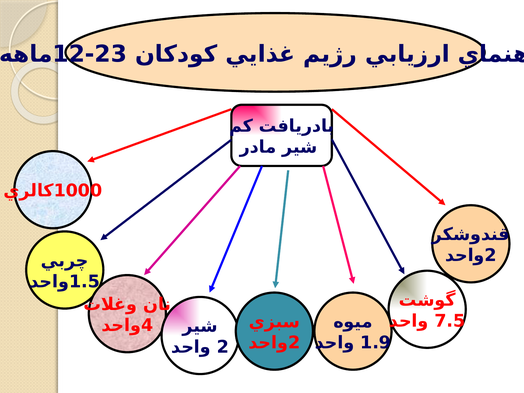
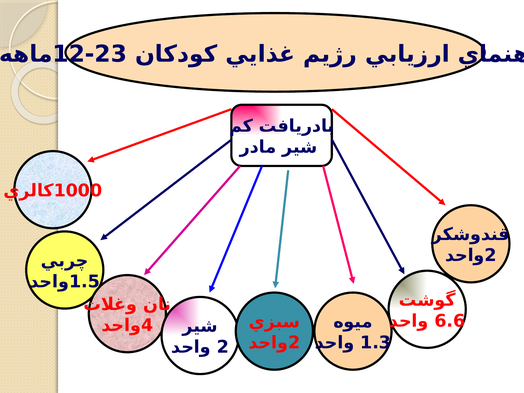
7.5: 7.5 -> 6.6 (450, 321)
1.9: 1.9 -> 1.3 (376, 343)
